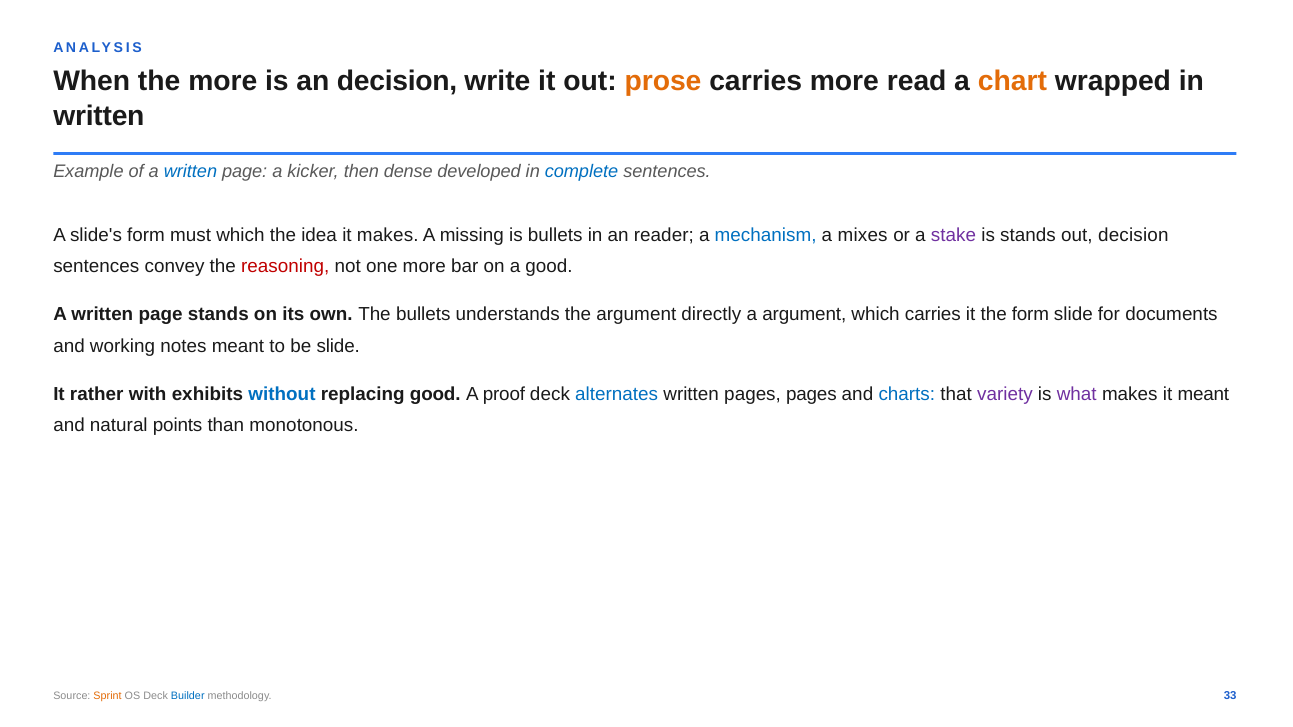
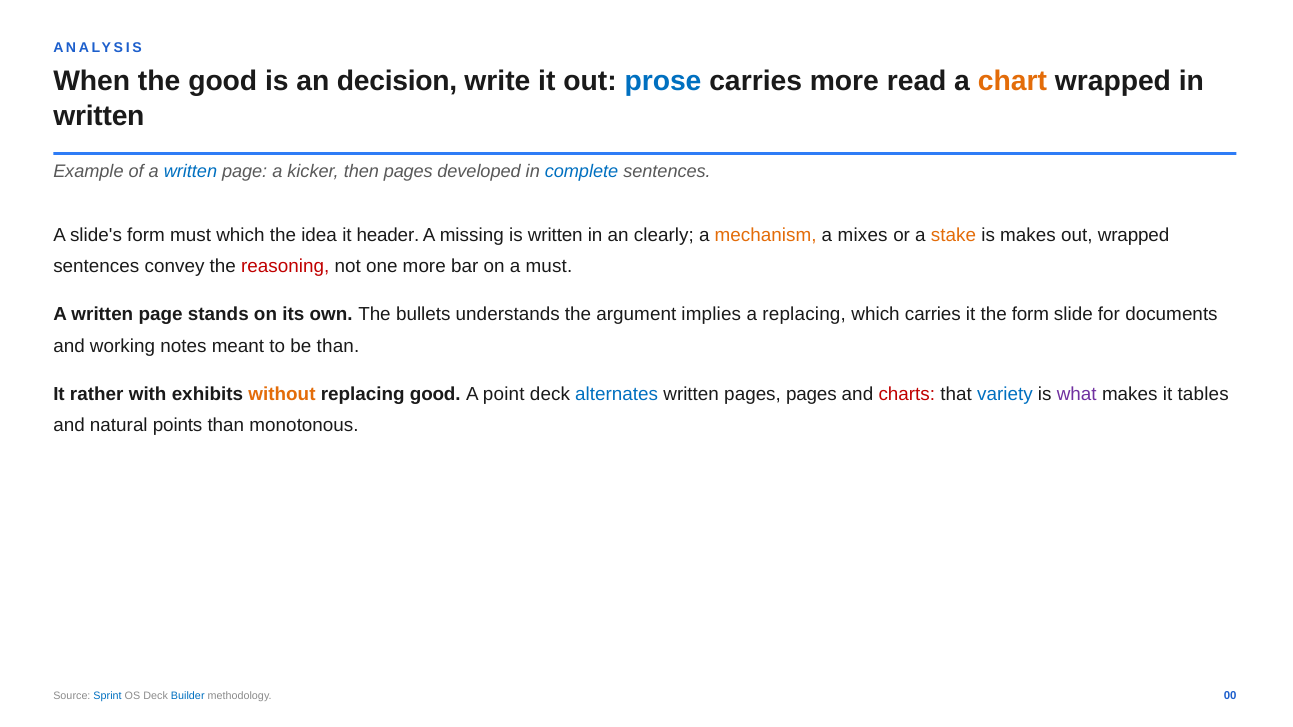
the more: more -> good (223, 82)
prose colour: orange -> blue (663, 82)
then dense: dense -> pages (408, 171)
it makes: makes -> header (388, 235)
is bullets: bullets -> written (555, 235)
reader: reader -> clearly (664, 235)
mechanism colour: blue -> orange (766, 235)
stake colour: purple -> orange (953, 235)
is stands: stands -> makes (1028, 235)
out decision: decision -> wrapped (1134, 235)
a good: good -> must (549, 267)
directly: directly -> implies (711, 315)
a argument: argument -> replacing (804, 315)
be slide: slide -> than (338, 346)
without colour: blue -> orange (282, 394)
proof: proof -> point (504, 394)
charts colour: blue -> red (907, 394)
variety colour: purple -> blue (1005, 394)
it meant: meant -> tables (1203, 394)
Sprint colour: orange -> blue (108, 696)
33: 33 -> 00 (1230, 696)
